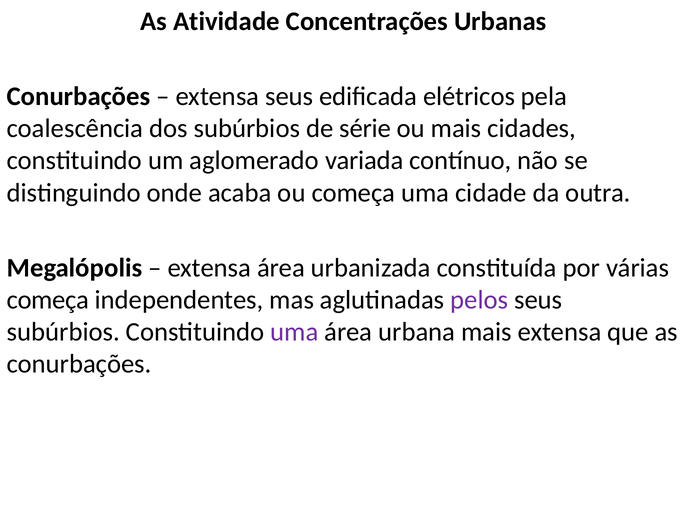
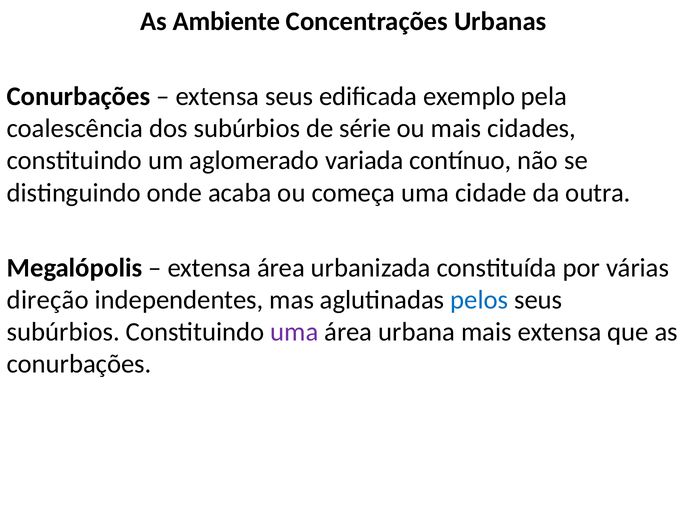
Atividade: Atividade -> Ambiente (227, 21)
elétricos: elétricos -> exemplo (469, 96)
começa: começa -> direção (48, 299)
pelos colour: purple -> blue (479, 299)
